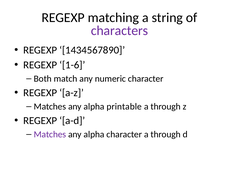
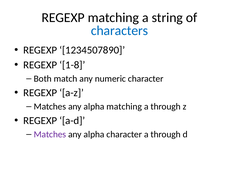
characters colour: purple -> blue (120, 31)
1434567890: 1434567890 -> 1234507890 (92, 50)
1-6: 1-6 -> 1-8 (72, 65)
alpha printable: printable -> matching (124, 107)
